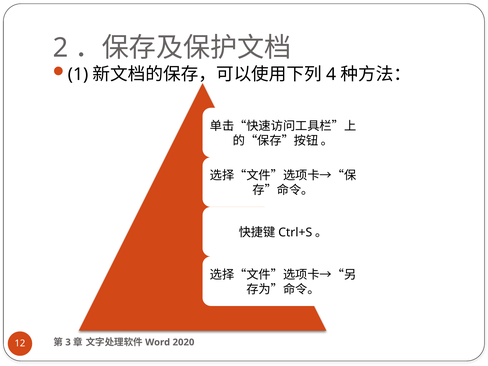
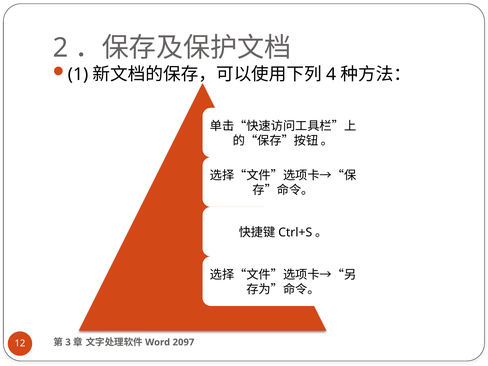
2020: 2020 -> 2097 (183, 342)
